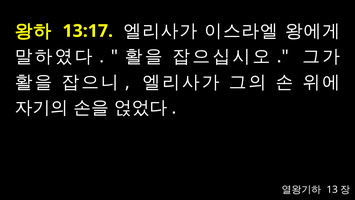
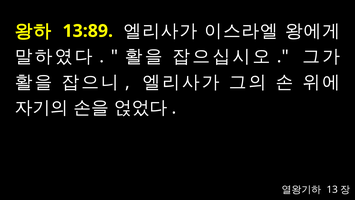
13:17: 13:17 -> 13:89 (88, 31)
